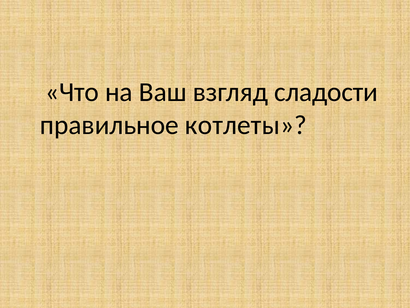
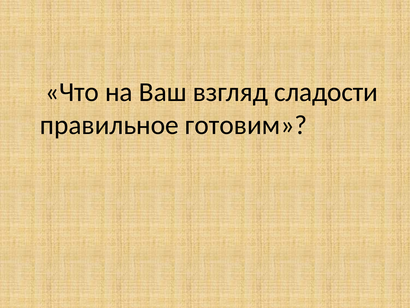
котлеты: котлеты -> готовим (246, 125)
